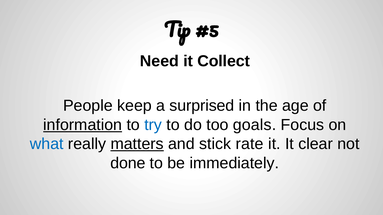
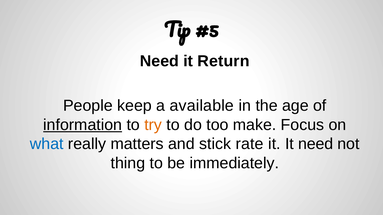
Collect: Collect -> Return (223, 61)
surprised: surprised -> available (202, 106)
try colour: blue -> orange (153, 125)
goals: goals -> make (255, 125)
matters underline: present -> none (137, 144)
It clear: clear -> need (316, 144)
done: done -> thing (128, 163)
